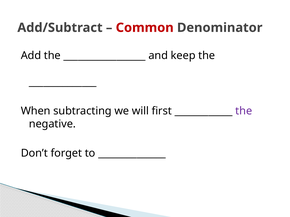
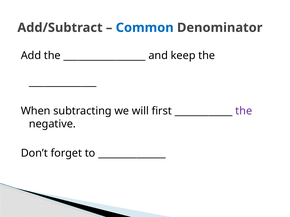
Common colour: red -> blue (145, 28)
